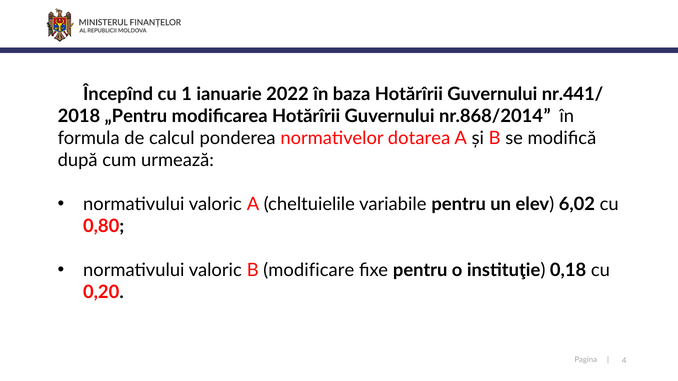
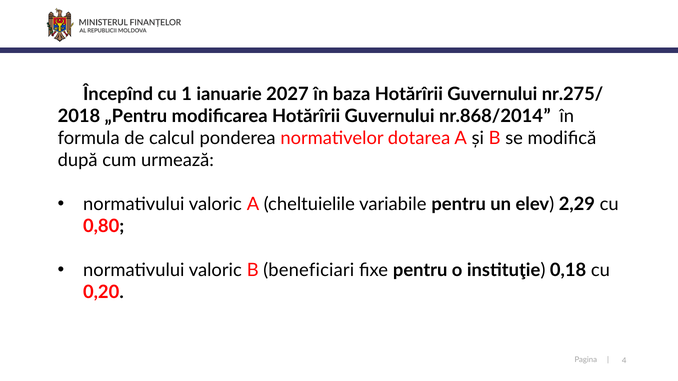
2022: 2022 -> 2027 (287, 94)
nr.441/: nr.441/ -> nr.275/ (573, 94)
6,02: 6,02 -> 2,29 (577, 204)
modificare: modificare -> beneficiari (309, 270)
